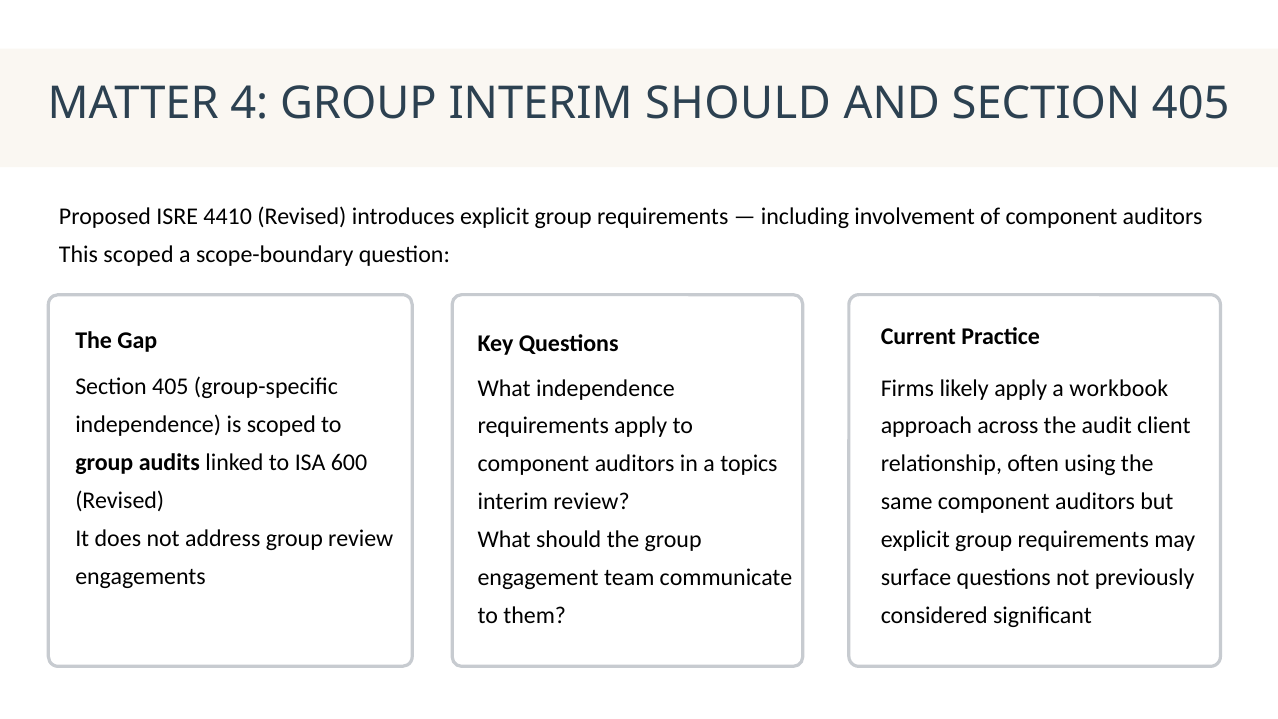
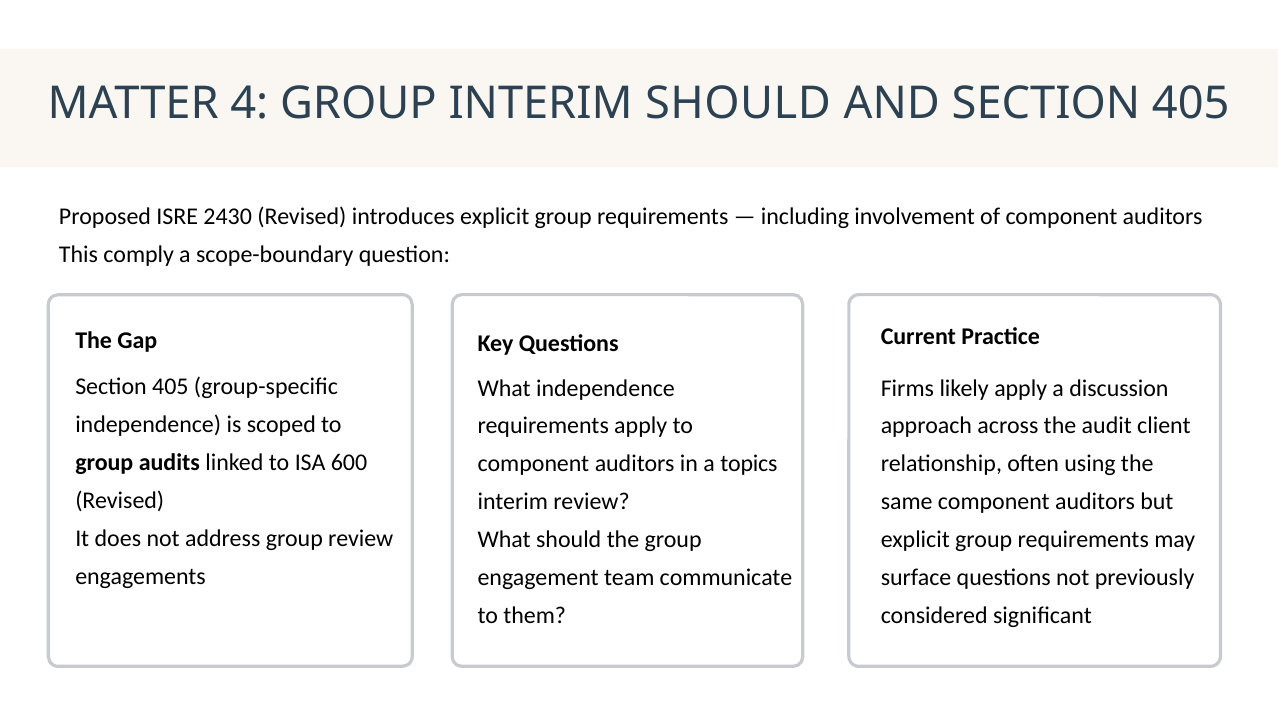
4410: 4410 -> 2430 (228, 217)
This scoped: scoped -> comply (139, 255)
workbook: workbook -> discussion (1119, 388)
